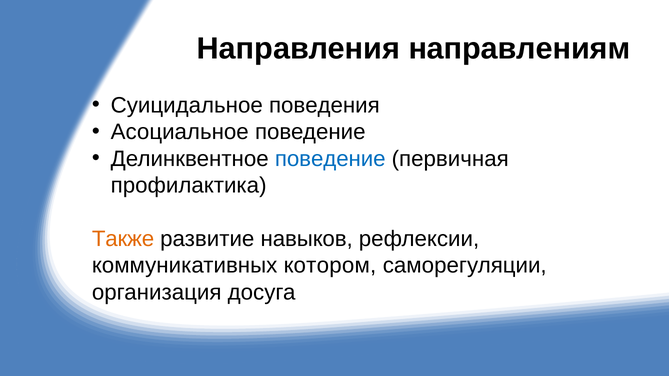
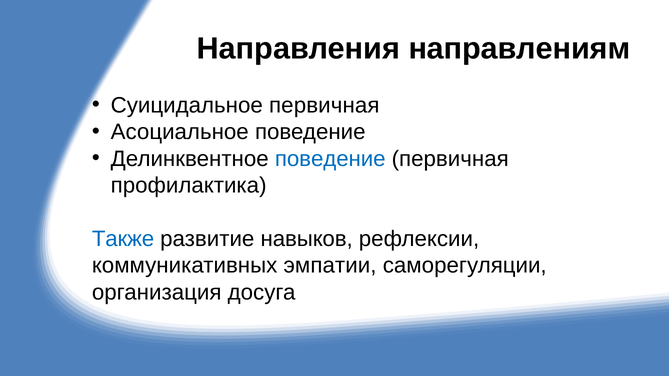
Суицидальное поведения: поведения -> первичная (324, 105)
Также colour: orange -> blue (123, 239)
котором: котором -> эмпатии (330, 266)
